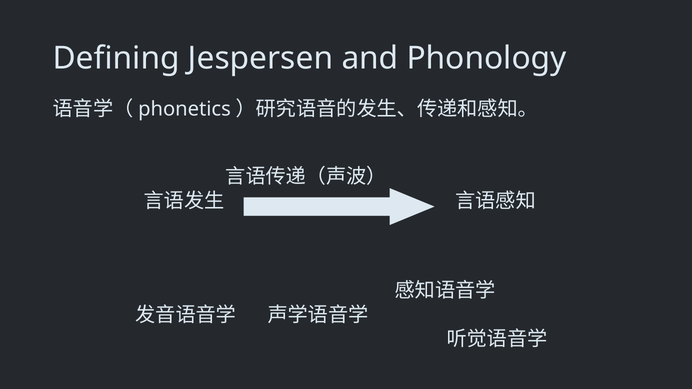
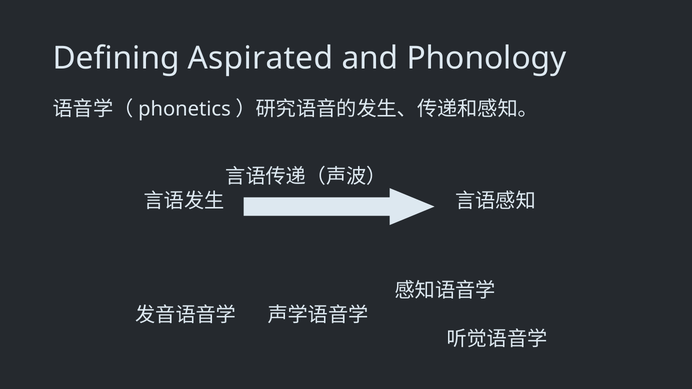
Jespersen: Jespersen -> Aspirated (260, 58)
